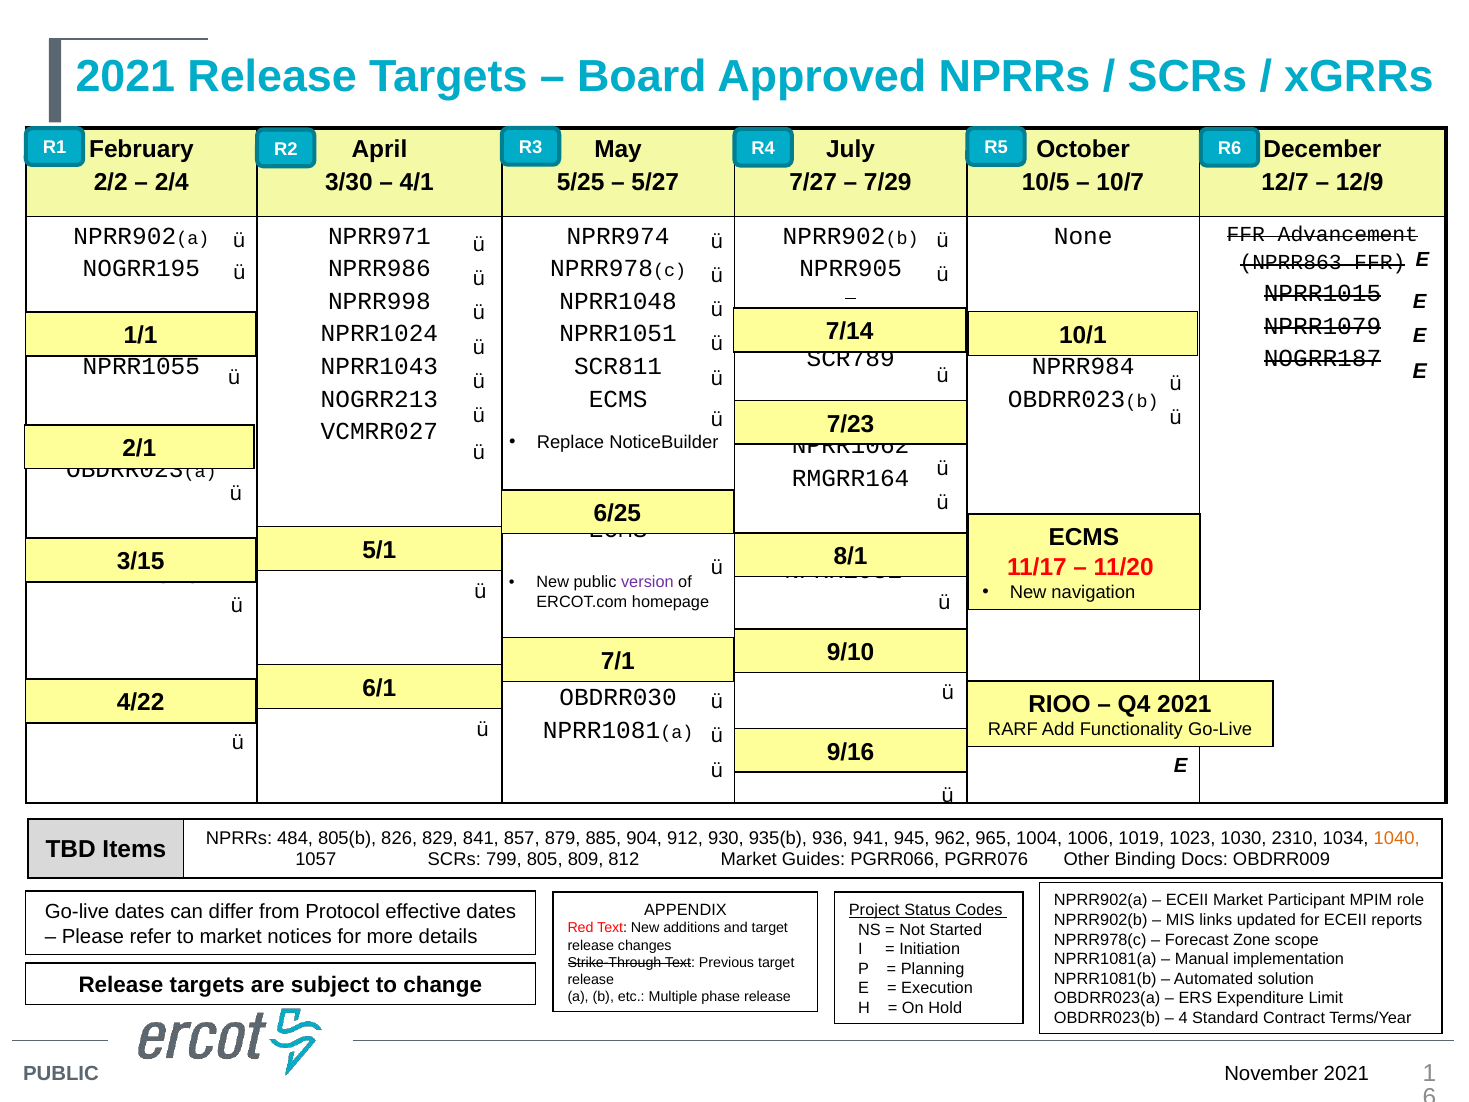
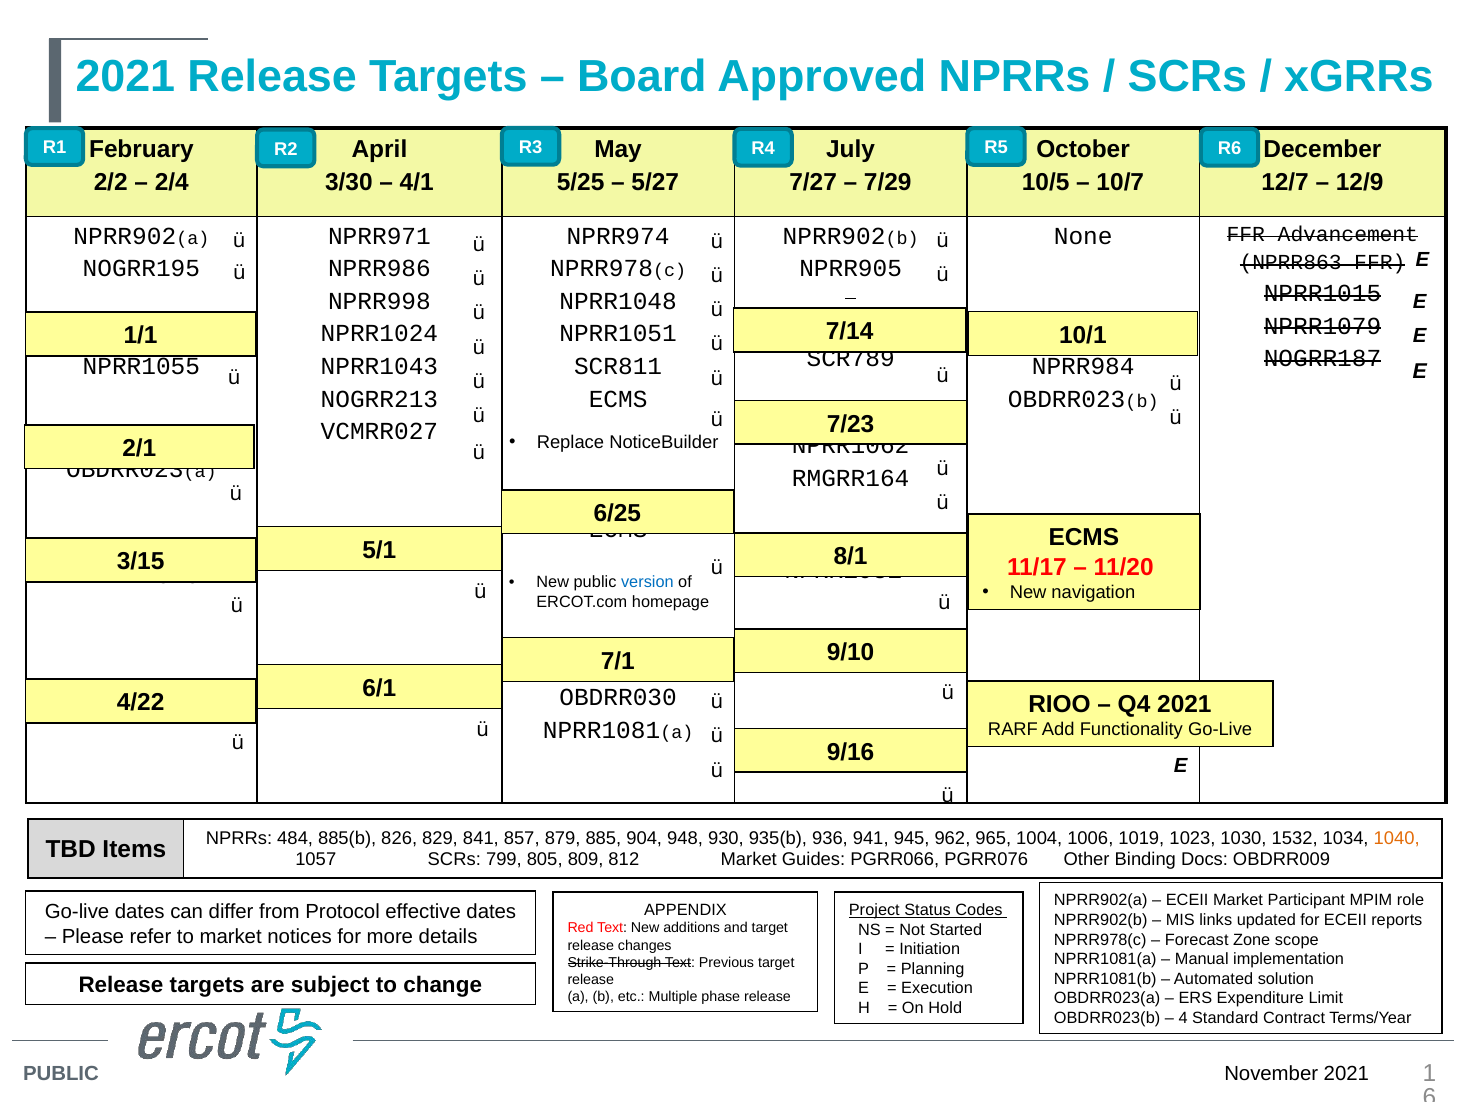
version colour: purple -> blue (647, 582)
805(b: 805(b -> 885(b (347, 838)
912: 912 -> 948 (685, 838)
2310: 2310 -> 1532 (1295, 838)
